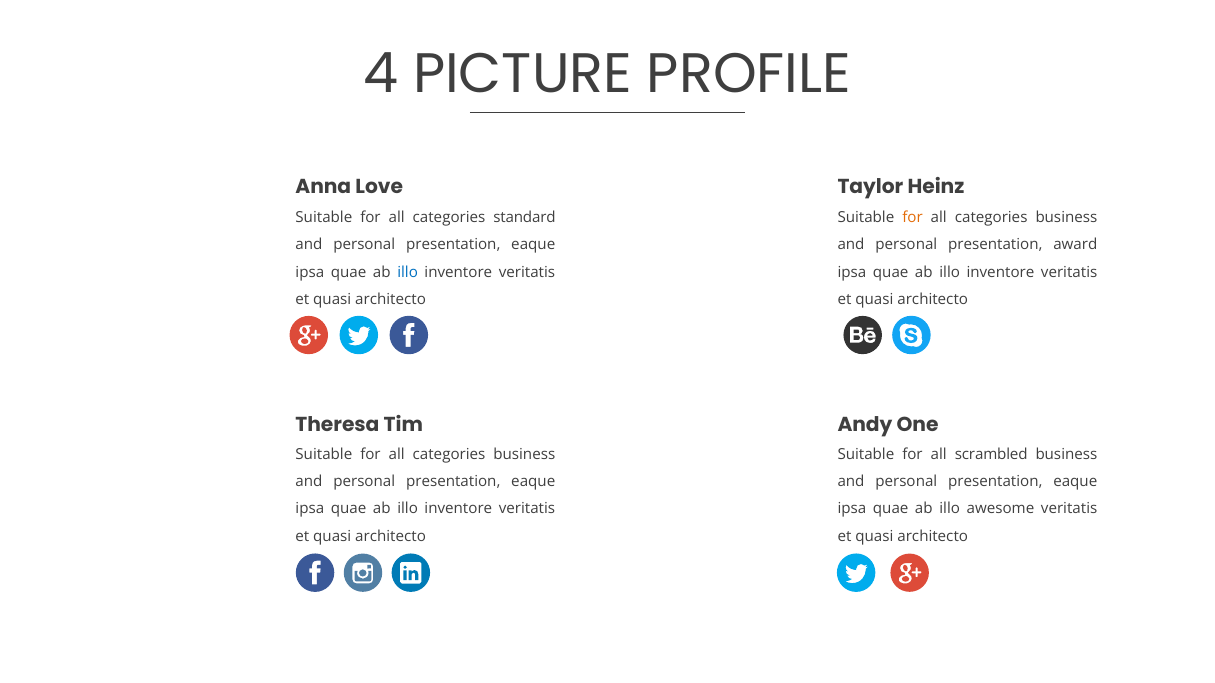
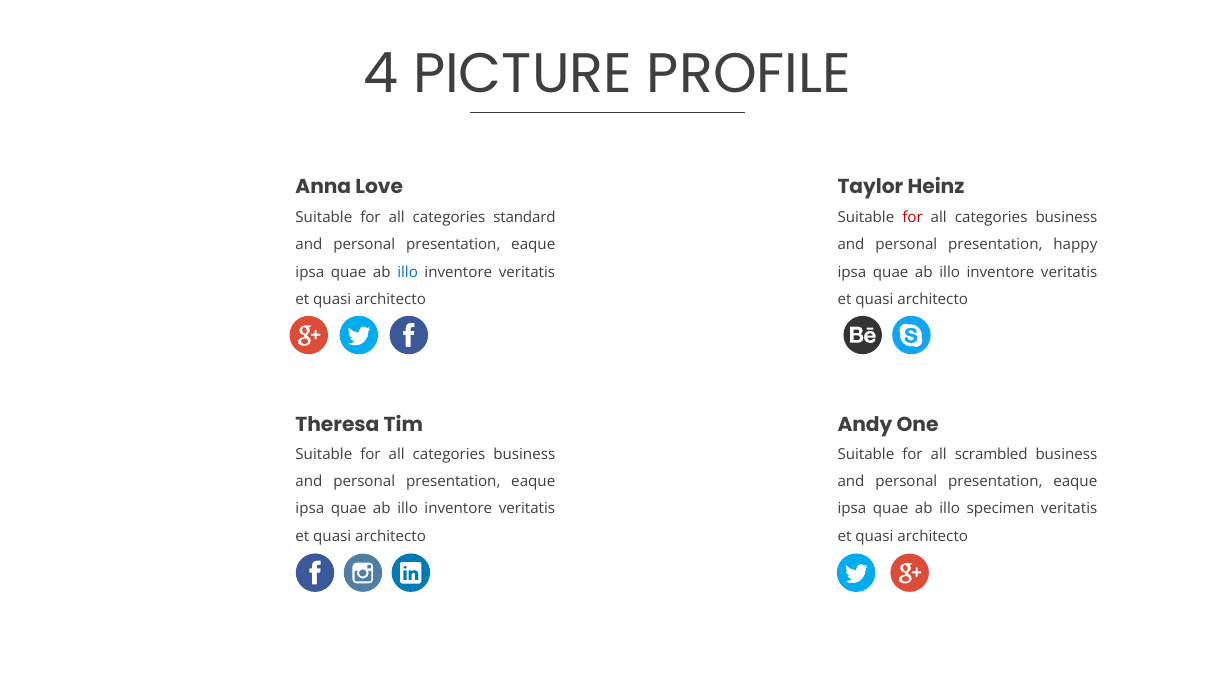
for colour: orange -> red (913, 218)
award: award -> happy (1075, 245)
awesome: awesome -> specimen (1000, 509)
